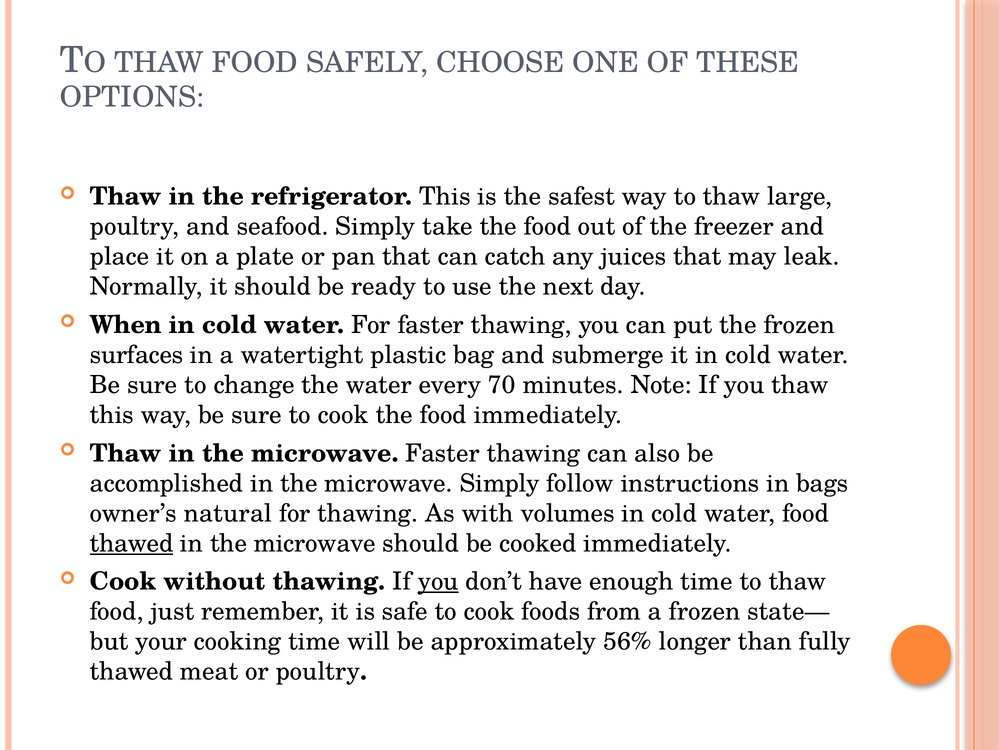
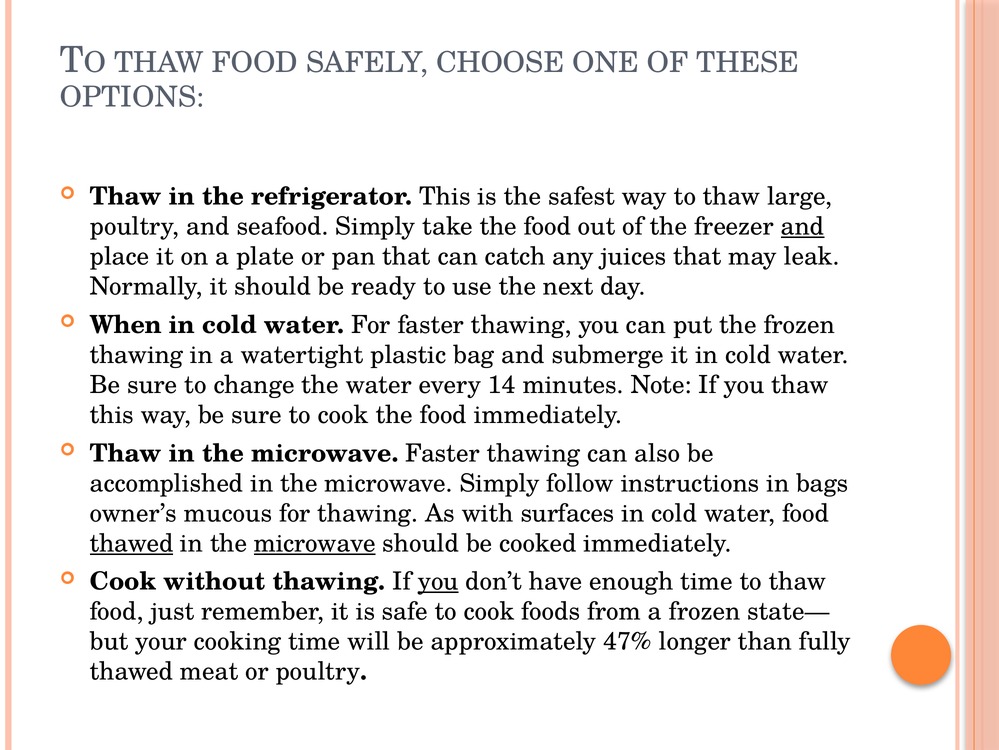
and underline: none -> present (803, 226)
surfaces: surfaces -> thawing (137, 355)
70: 70 -> 14 (502, 385)
natural: natural -> mucous (228, 513)
volumes: volumes -> surfaces (568, 513)
microwave underline: none -> present (315, 543)
56%: 56% -> 47% (627, 641)
